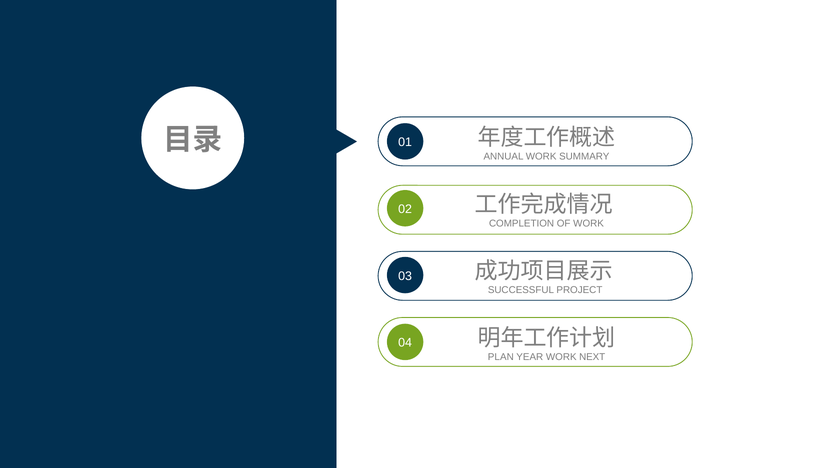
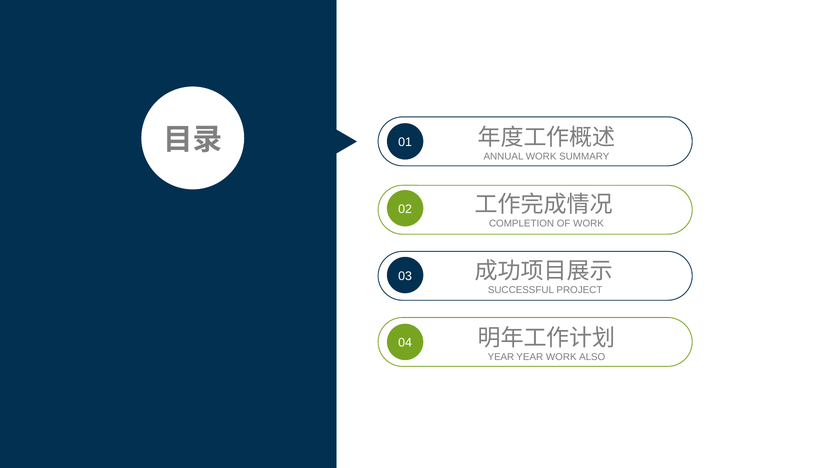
PLAN: PLAN -> YEAR (501, 357)
NEXT: NEXT -> ALSO (592, 357)
